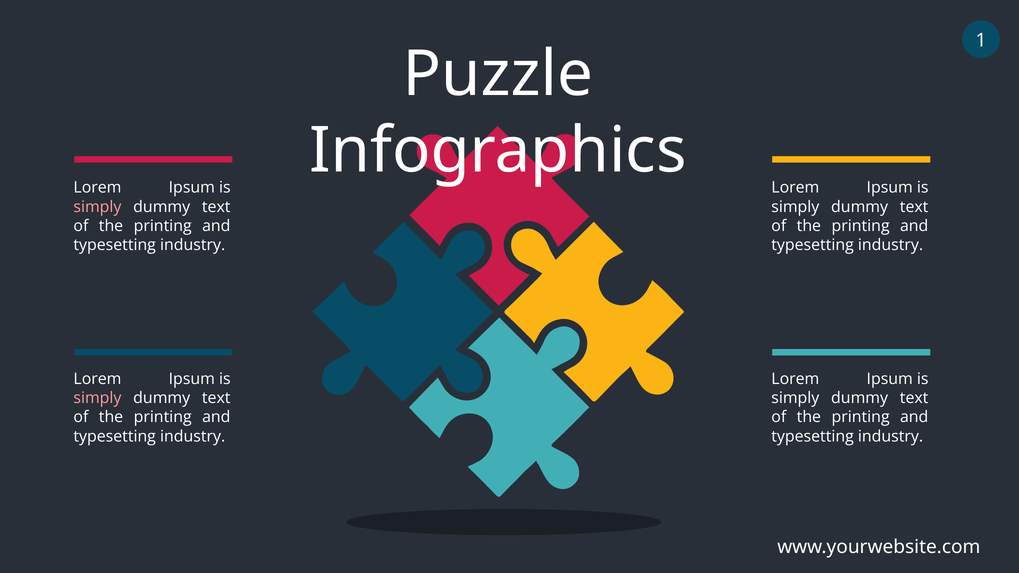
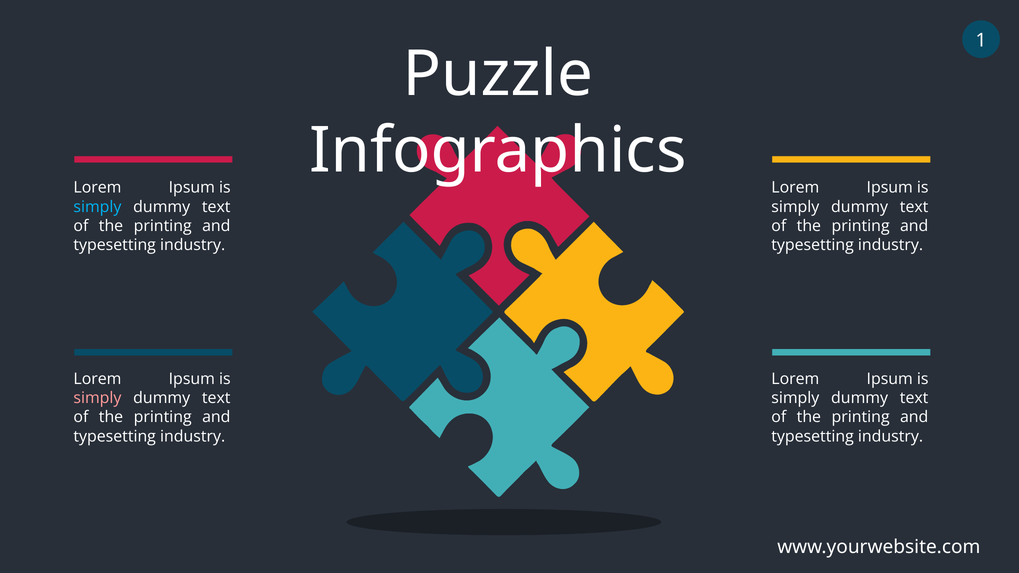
simply colour: pink -> light blue (97, 207)
